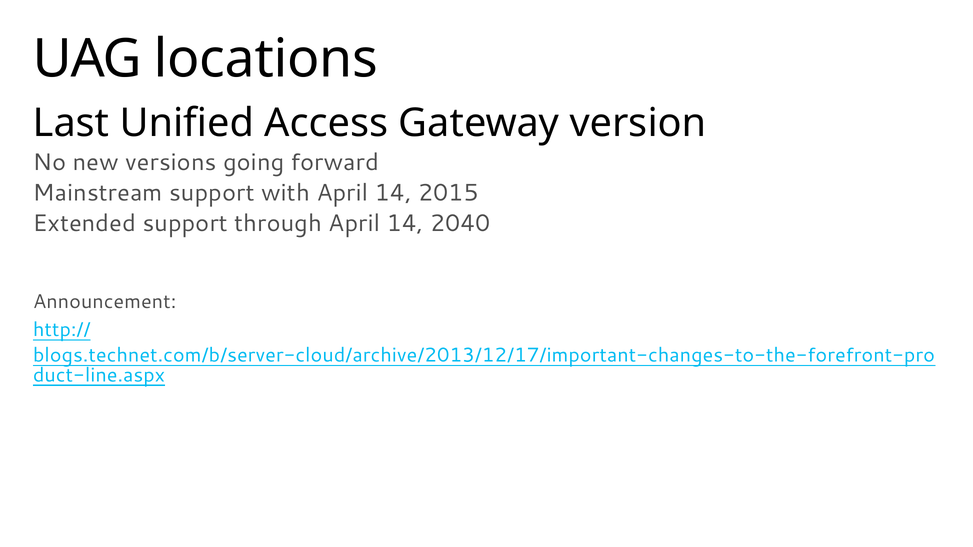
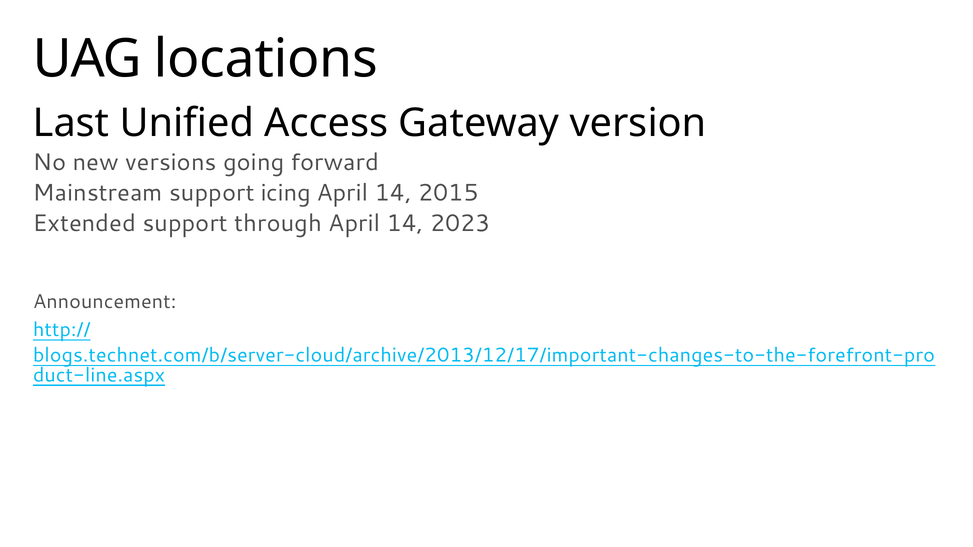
with: with -> icing (286, 193)
2040: 2040 -> 2023 (460, 223)
